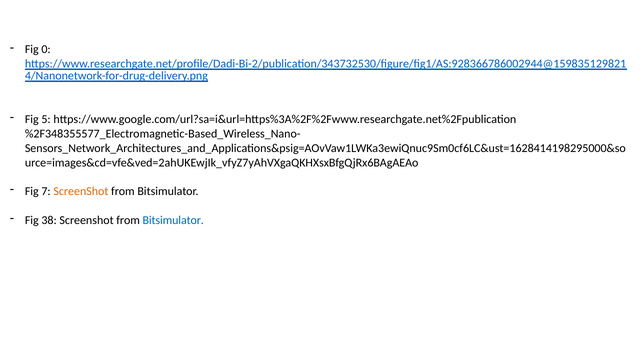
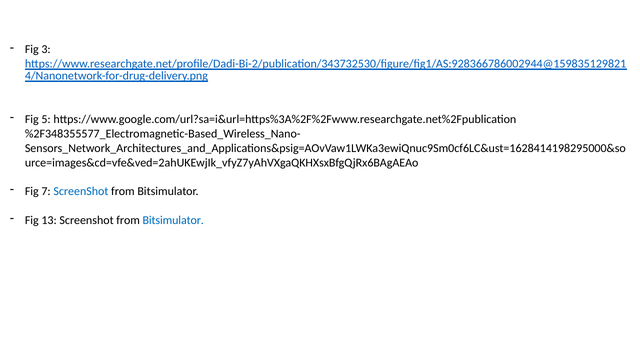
0: 0 -> 3 (46, 50)
ScreenShot colour: orange -> blue (81, 191)
38: 38 -> 13 (49, 220)
